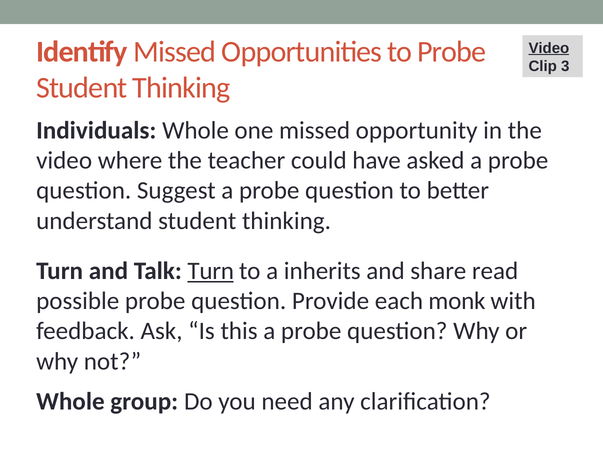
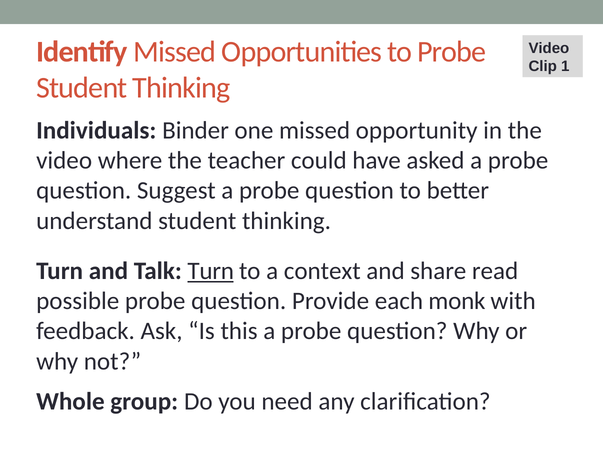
Video underline: present -> none (549, 48)
3: 3 -> 1 (565, 66)
Individuals Whole: Whole -> Binder (196, 130)
inherits: inherits -> context (322, 271)
